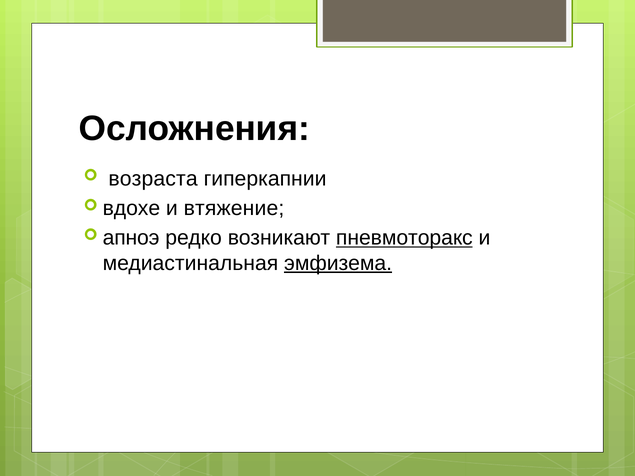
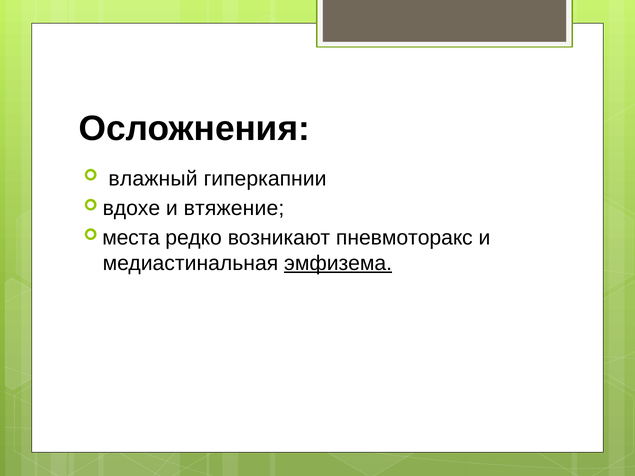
возраста: возраста -> влажный (153, 179)
апноэ: апноэ -> места (131, 238)
пневмоторакс underline: present -> none (404, 238)
